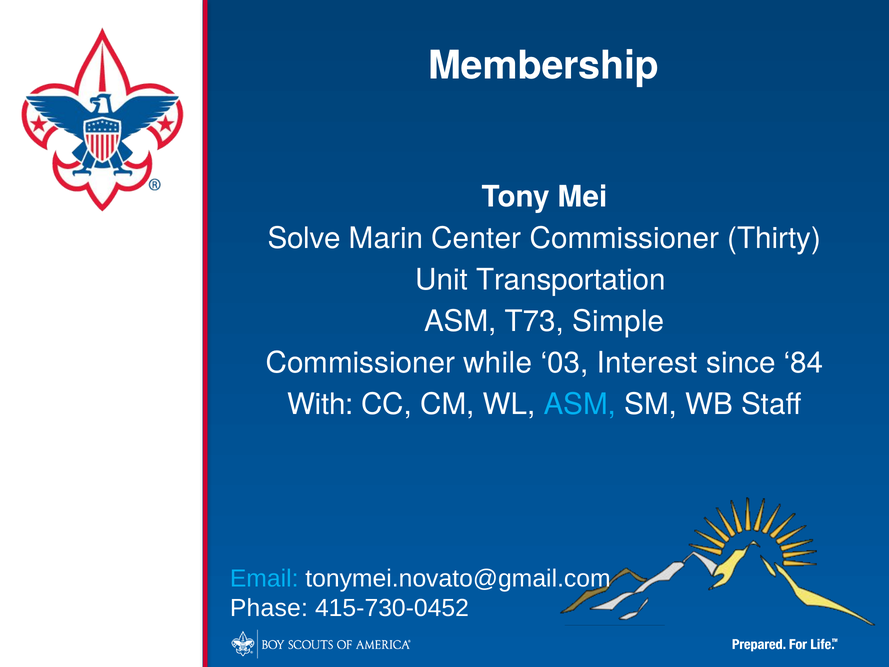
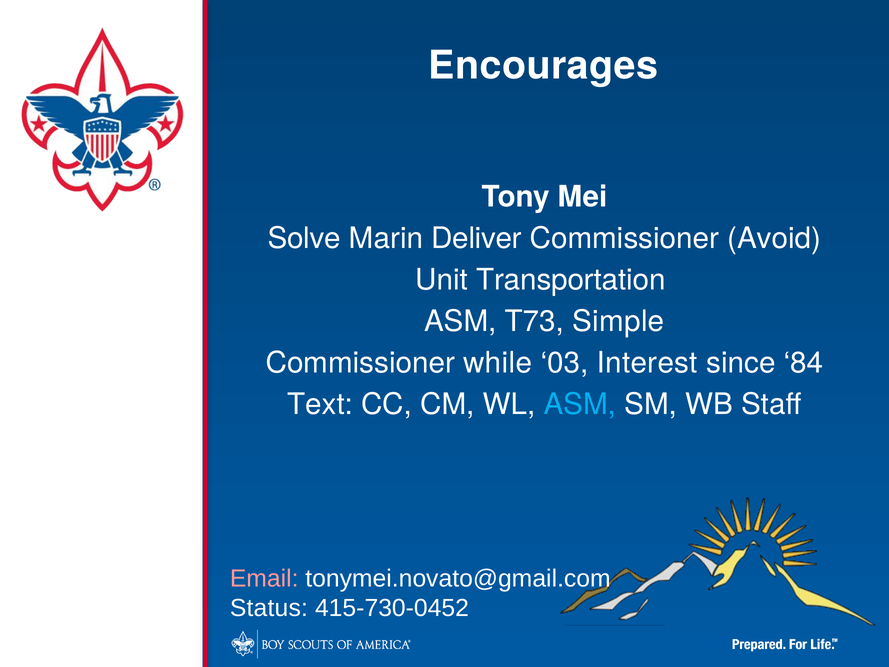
Membership: Membership -> Encourages (543, 66)
Center: Center -> Deliver (477, 238)
Thirty: Thirty -> Avoid (774, 238)
With: With -> Text (320, 404)
Email colour: light blue -> pink (264, 578)
Phase: Phase -> Status (269, 608)
